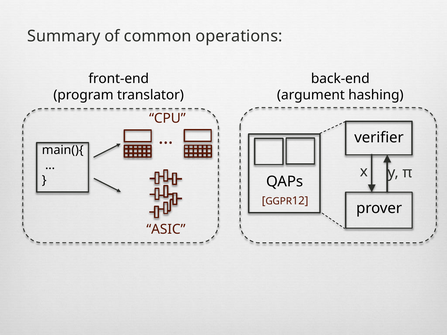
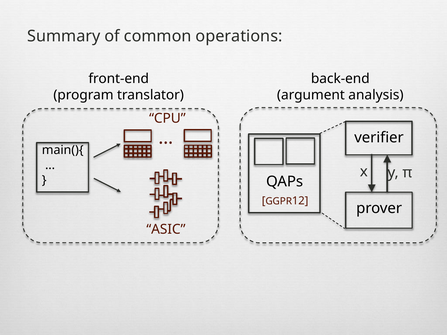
hashing: hashing -> analysis (376, 95)
